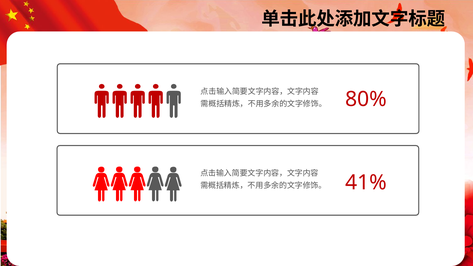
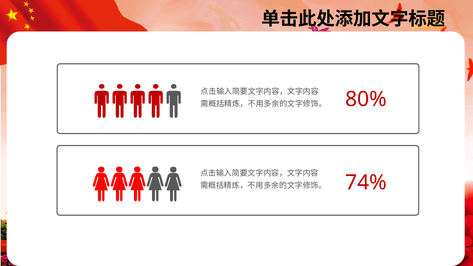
41%: 41% -> 74% (366, 183)
